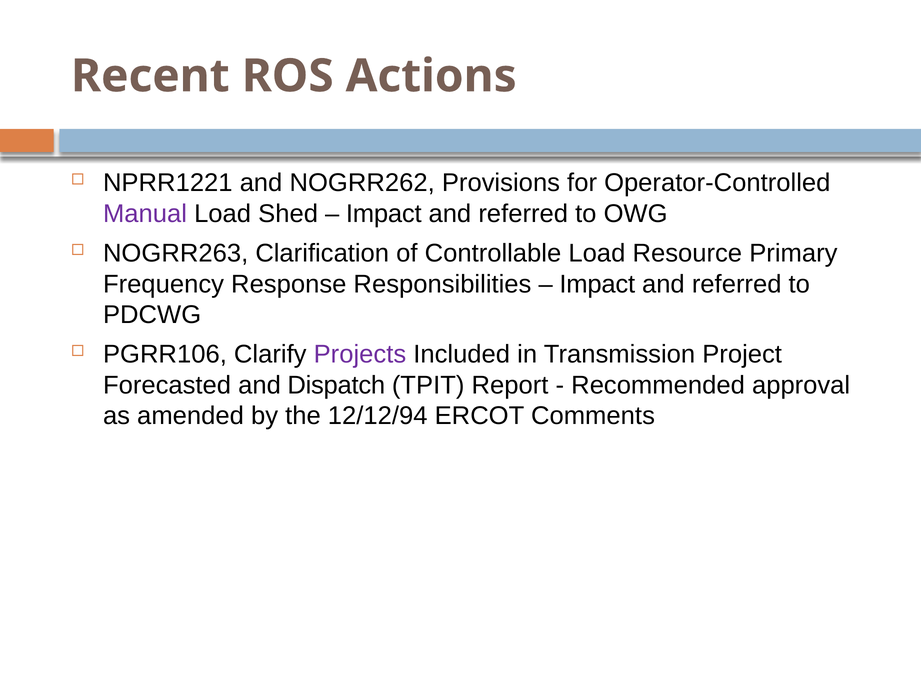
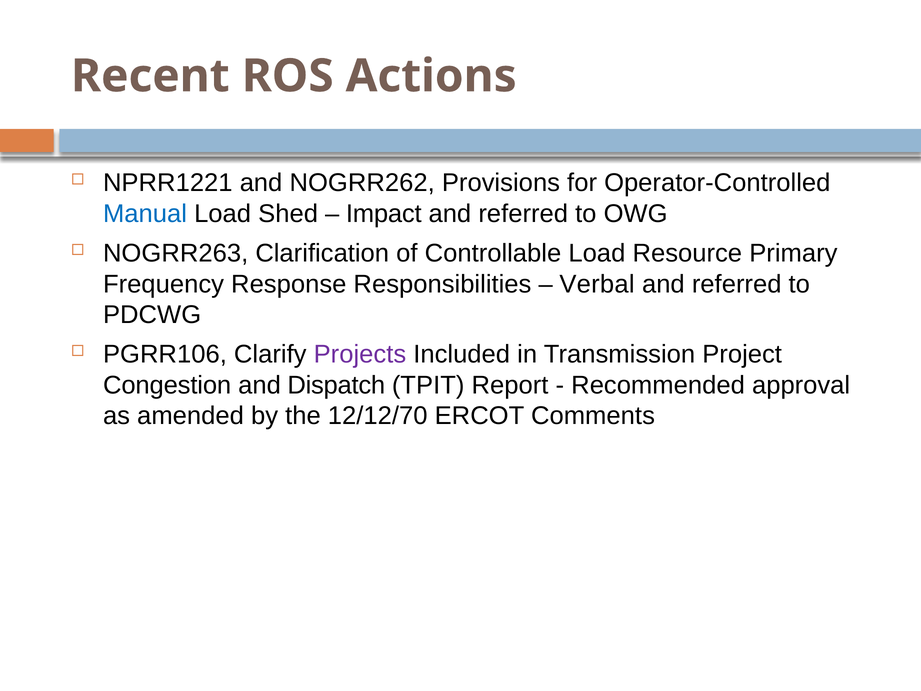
Manual colour: purple -> blue (145, 214)
Impact: Impact -> Verbal (597, 284)
Forecasted: Forecasted -> Congestion (167, 385)
12/12/94: 12/12/94 -> 12/12/70 (378, 416)
